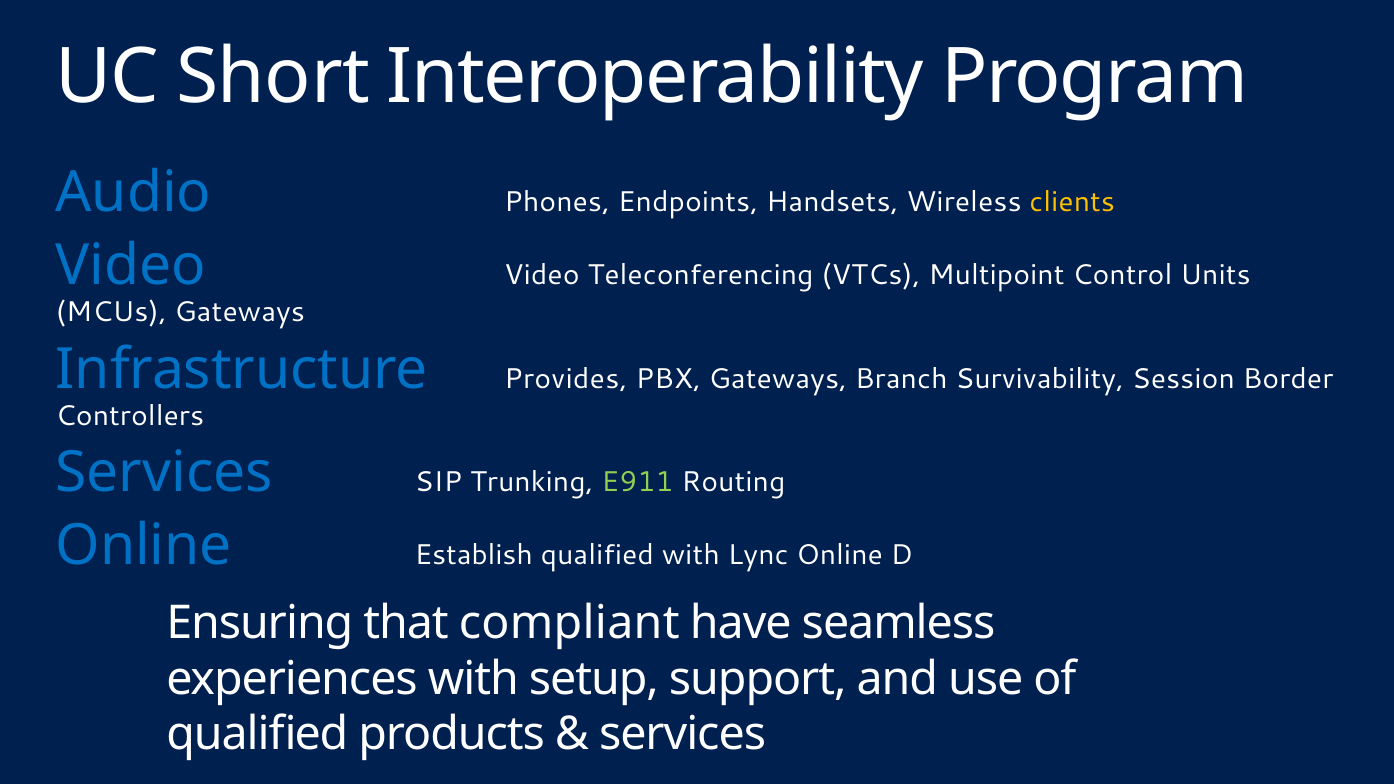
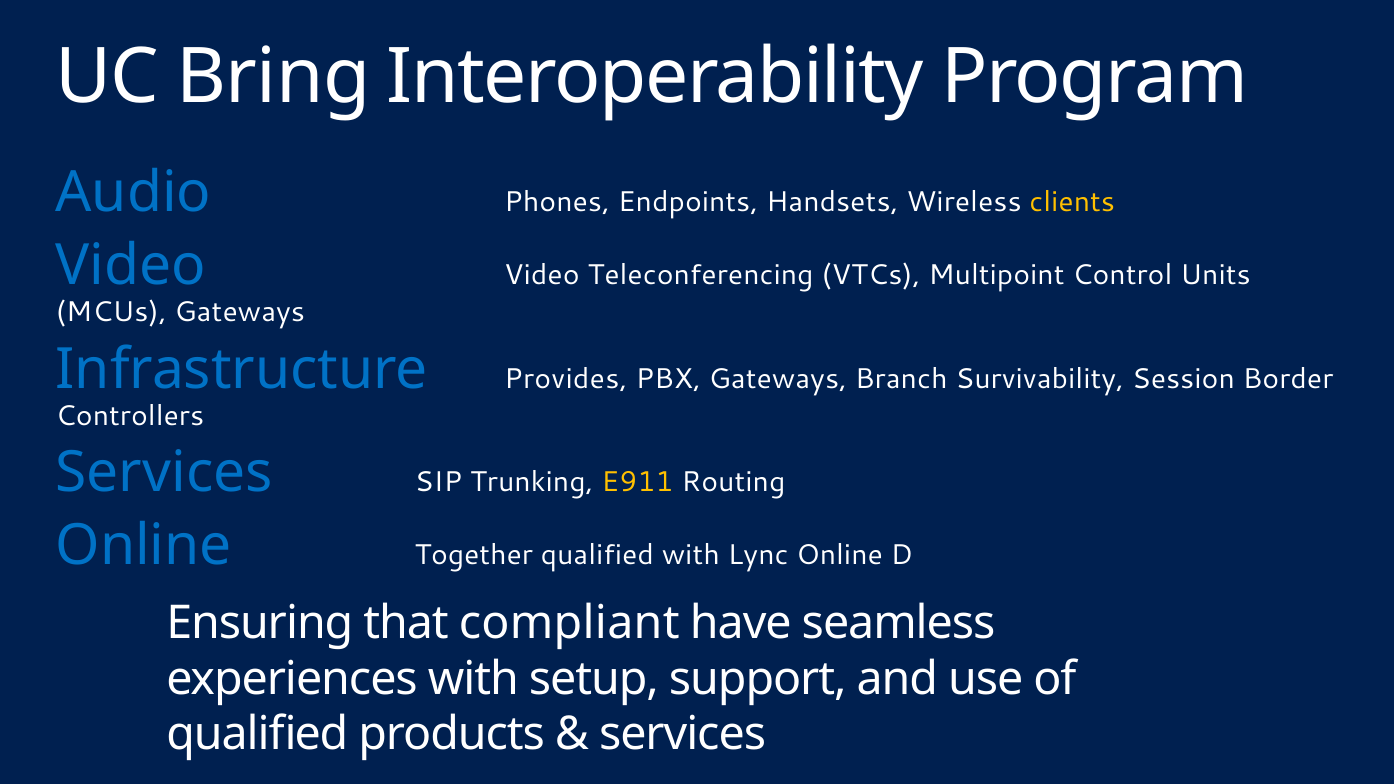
Short: Short -> Bring (273, 77)
E911 colour: light green -> yellow (637, 482)
Establish: Establish -> Together (474, 555)
